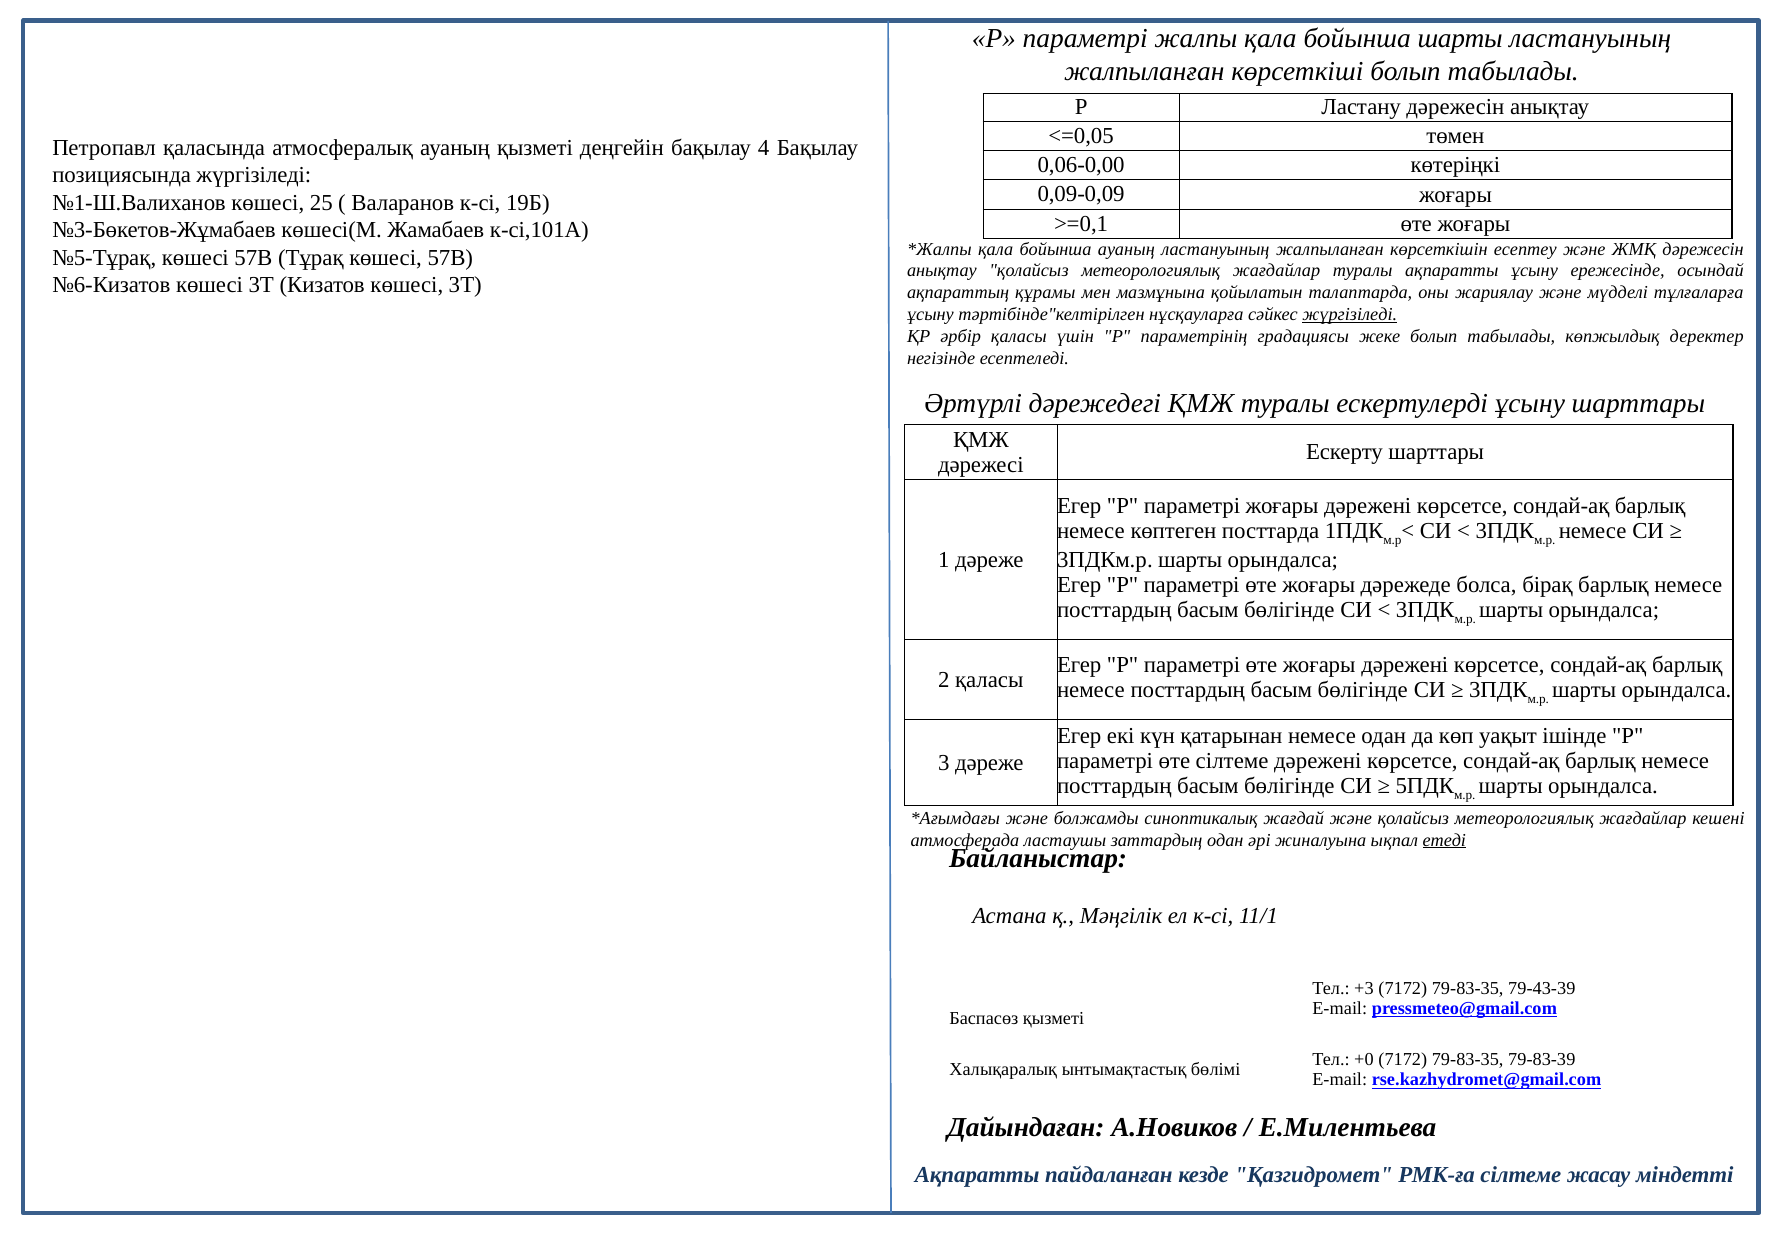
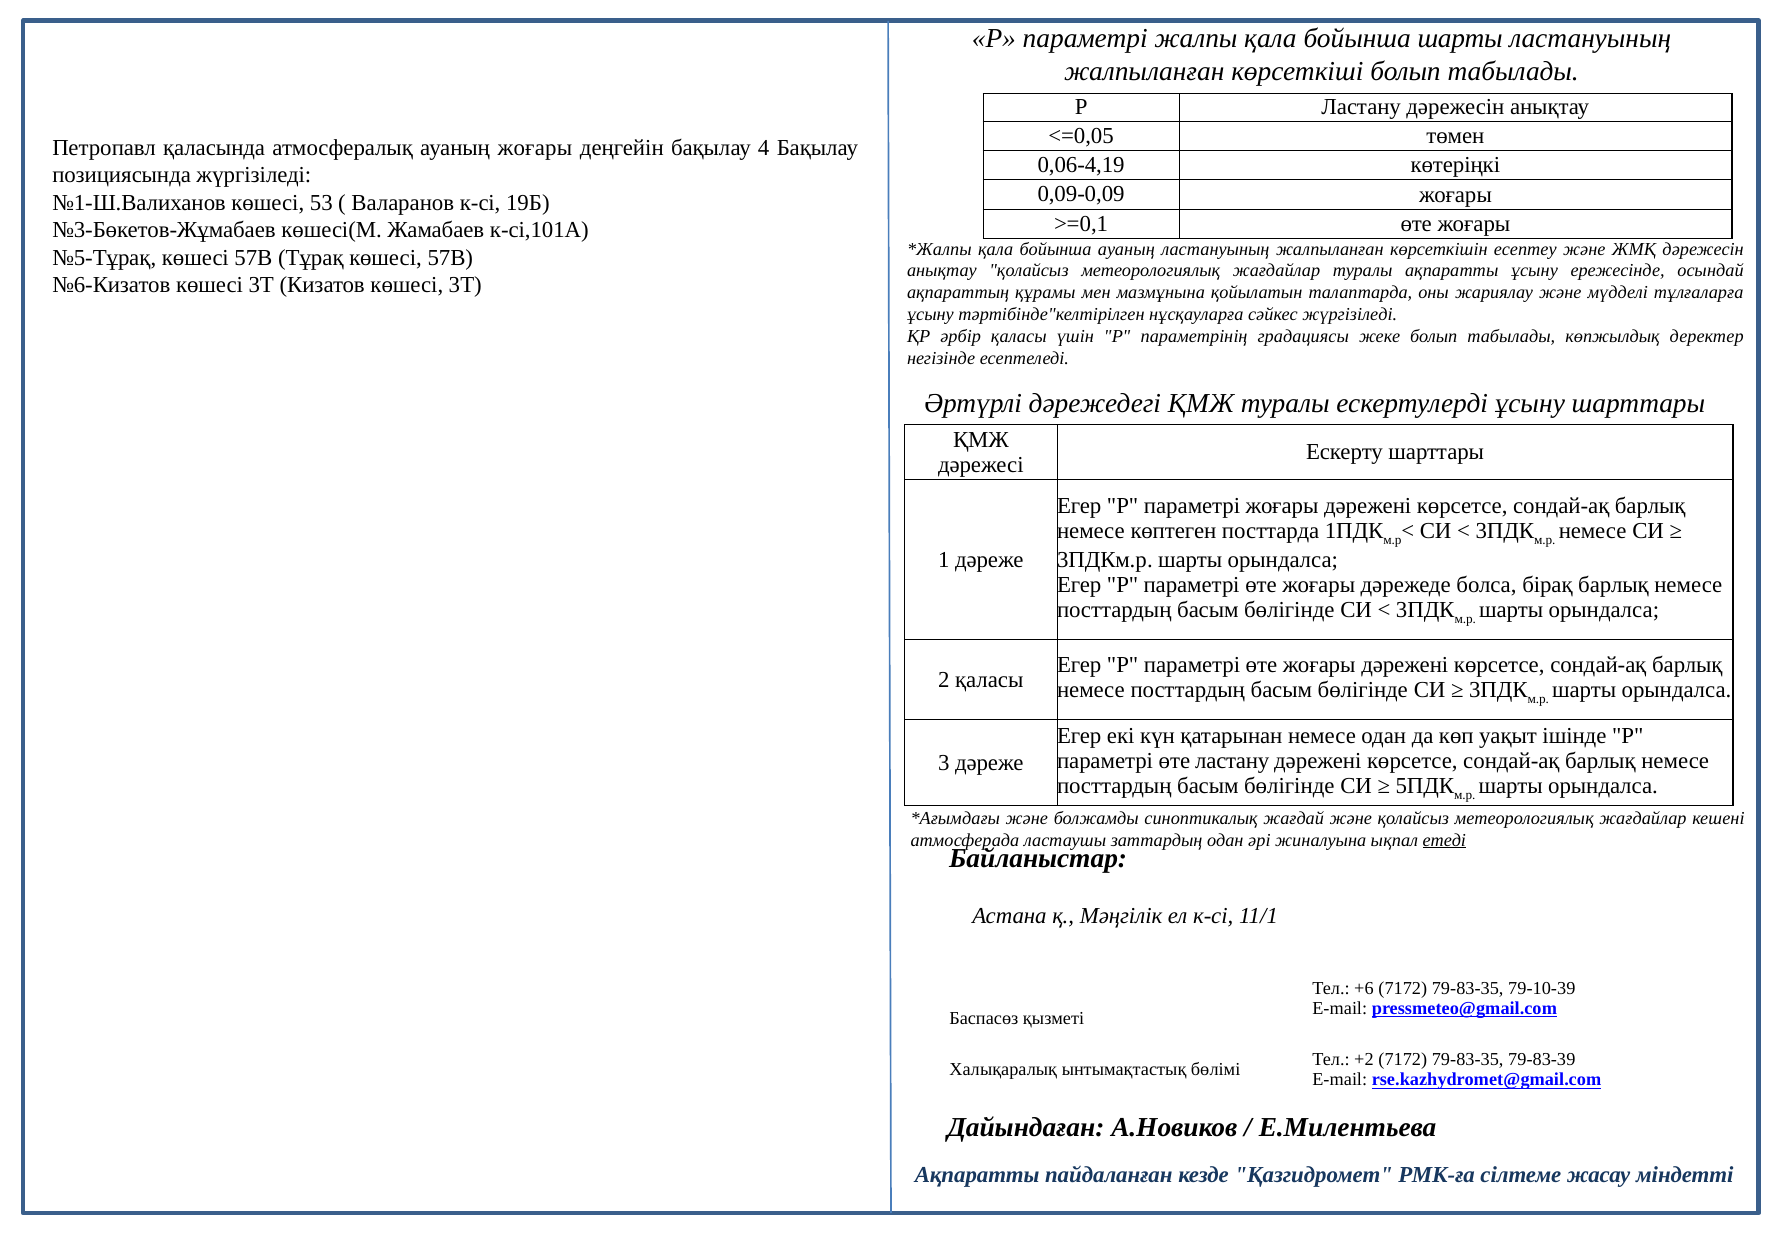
ауаның қызметі: қызметі -> жоғары (535, 148)
0,06-0,00: 0,06-0,00 -> 0,06-4,19 (1081, 165)
25: 25 -> 53 (321, 203)
жүргізіледі underline: present -> none (1350, 315)
өте сілтеме: сілтеме -> ластану (1232, 761)
+3: +3 -> +6 (1364, 988)
79-43-39: 79-43-39 -> 79-10-39 (1542, 988)
+0: +0 -> +2 (1364, 1059)
